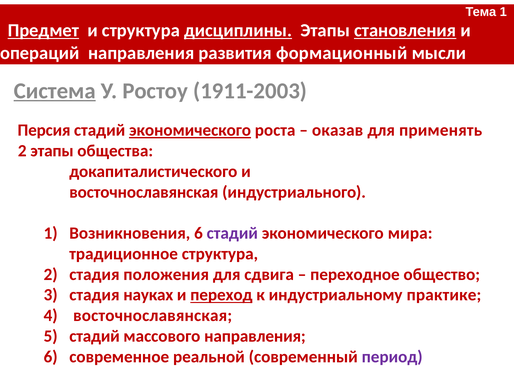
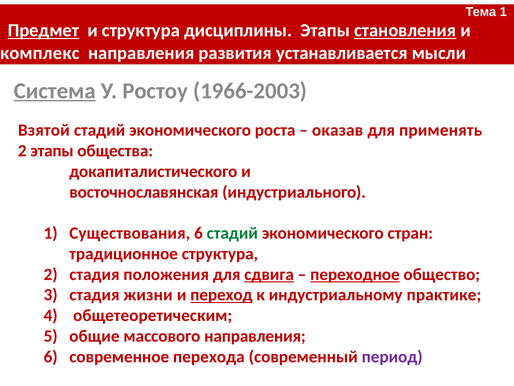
дисциплины underline: present -> none (238, 30)
операций: операций -> комплекс (40, 53)
формационный: формационный -> устанавливается (342, 53)
1911-2003: 1911-2003 -> 1966-2003 (250, 91)
Персия: Персия -> Взятой (44, 130)
экономического underline: present -> none (190, 130)
Возникновения: Возникновения -> Существования (130, 233)
стадий colour: purple -> green (232, 233)
мира: мира -> стран (410, 233)
сдвига underline: none -> present (269, 274)
переходное underline: none -> present (355, 274)
науках: науках -> жизни (148, 295)
восточнославянская: восточнославянская -> общетеоретическим (153, 315)
стадий: стадий -> общие (94, 336)
реальной: реальной -> перехода (209, 356)
